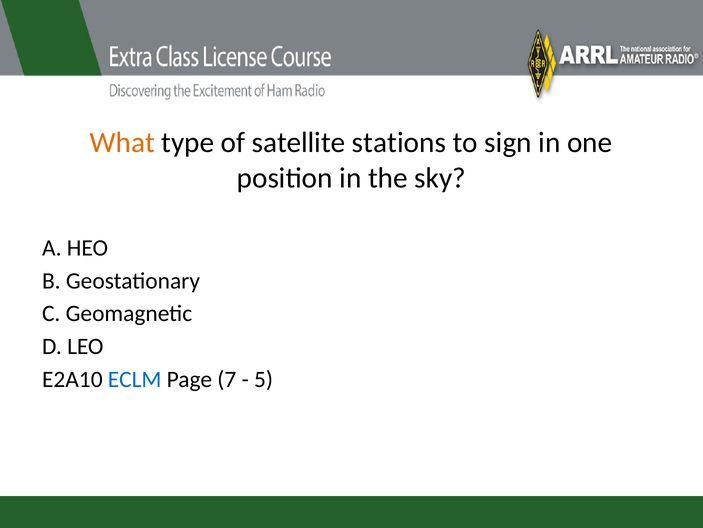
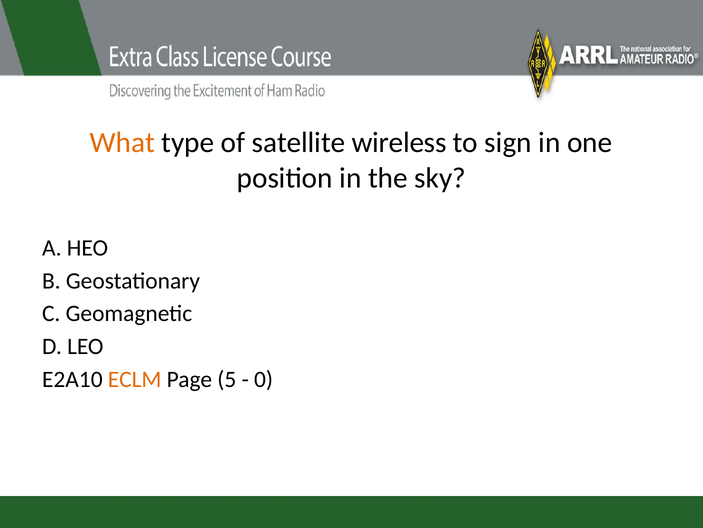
stations: stations -> wireless (399, 143)
ECLM colour: blue -> orange (135, 379)
7: 7 -> 5 (227, 379)
5: 5 -> 0 (264, 379)
